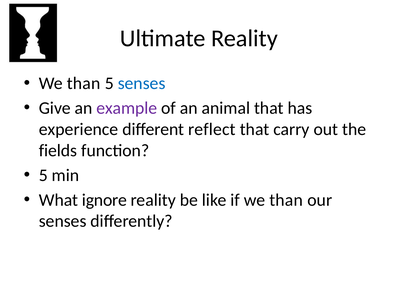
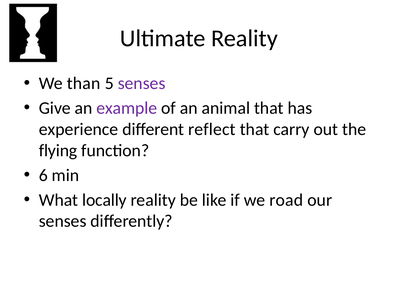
senses colour: blue -> purple (142, 83)
fields: fields -> flying (58, 151)
5: 5 -> 6 (43, 176)
ignore: ignore -> locally (104, 200)
if we than: than -> road (286, 200)
